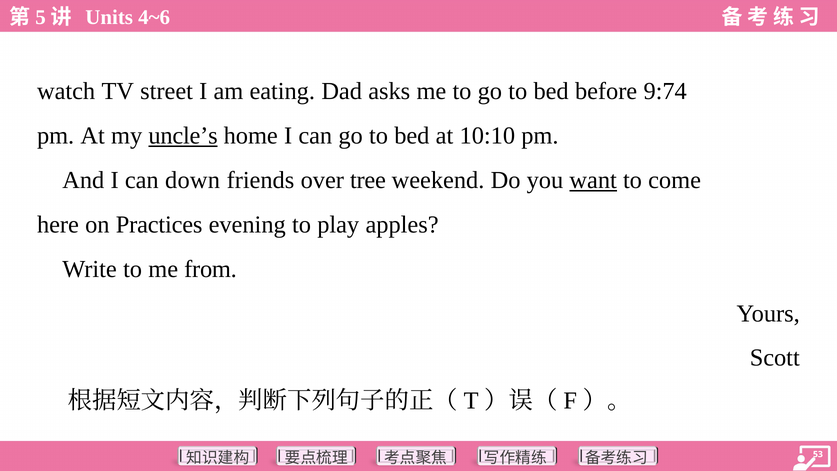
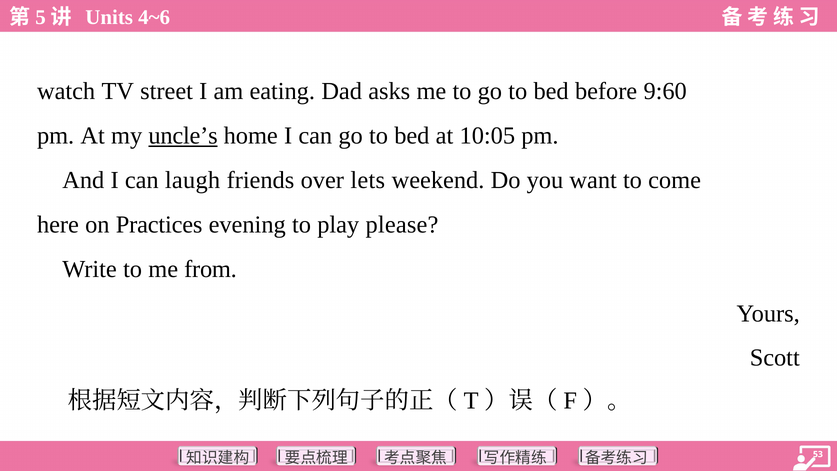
9:74: 9:74 -> 9:60 (665, 91)
10:10: 10:10 -> 10:05 (487, 135)
down: down -> laugh (193, 180)
tree: tree -> lets (368, 180)
want underline: present -> none (593, 180)
apples: apples -> please (402, 224)
